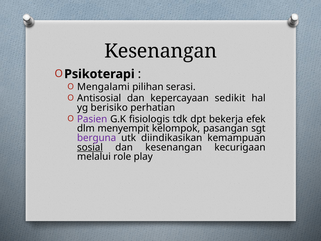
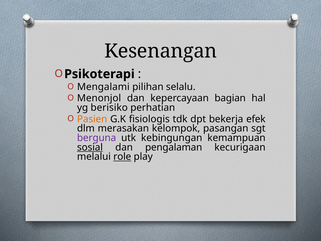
serasi: serasi -> selalu (181, 87)
Antisosial: Antisosial -> Menonjol (99, 98)
sedikit: sedikit -> bagian (230, 98)
Pasien colour: purple -> orange (92, 119)
menyempit: menyempit -> merasakan (123, 128)
diindikasikan: diindikasikan -> kebingungan (172, 138)
dan kesenangan: kesenangan -> pengalaman (174, 147)
role underline: none -> present (122, 157)
